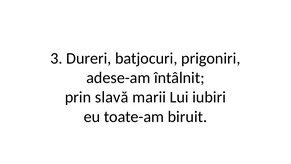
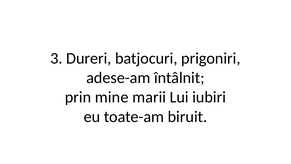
slavă: slavă -> mine (112, 97)
